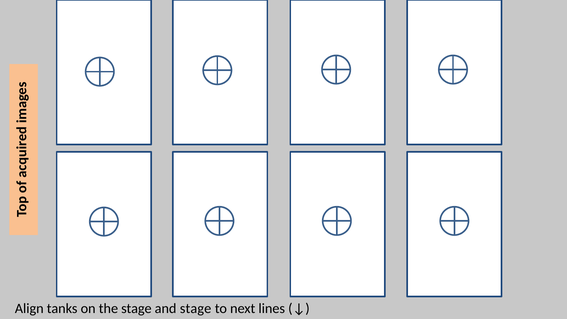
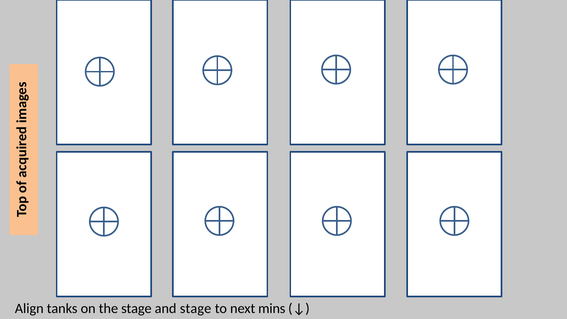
lines: lines -> mins (272, 308)
